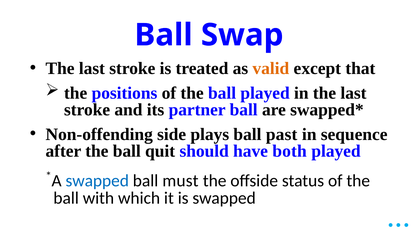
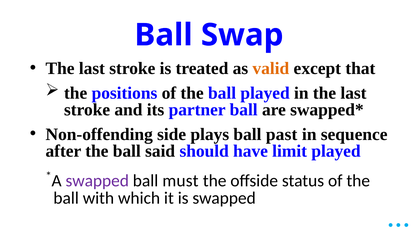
quit: quit -> said (160, 151)
both: both -> limit (290, 151)
swapped colour: blue -> purple (97, 181)
